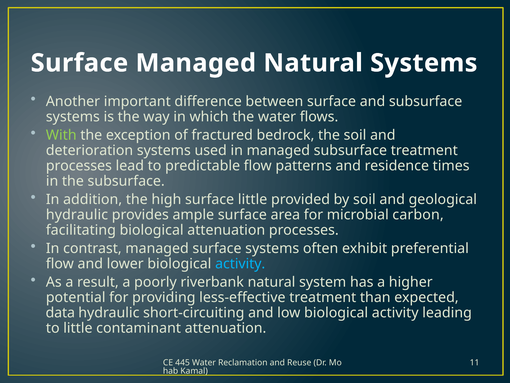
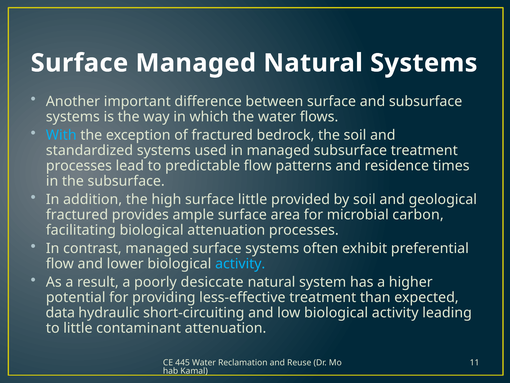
With colour: light green -> light blue (61, 135)
deterioration: deterioration -> standardized (89, 150)
hydraulic: hydraulic -> fractured (77, 215)
riverbank: riverbank -> desiccate (212, 282)
